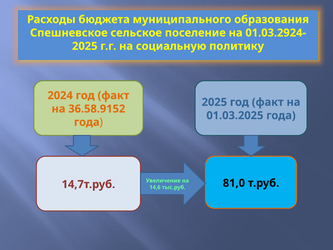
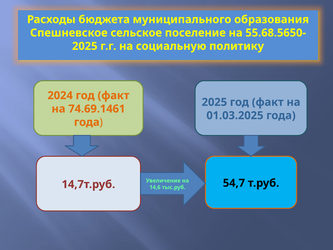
01.03.2924-: 01.03.2924- -> 55.68.5650- (276, 33)
36.58.9152: 36.58.9152 -> 74.69.1461 (97, 109)
81,0: 81,0 -> 54,7 (234, 183)
